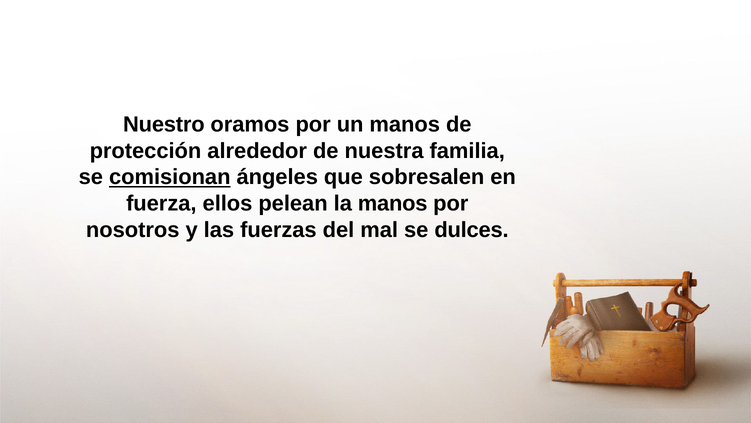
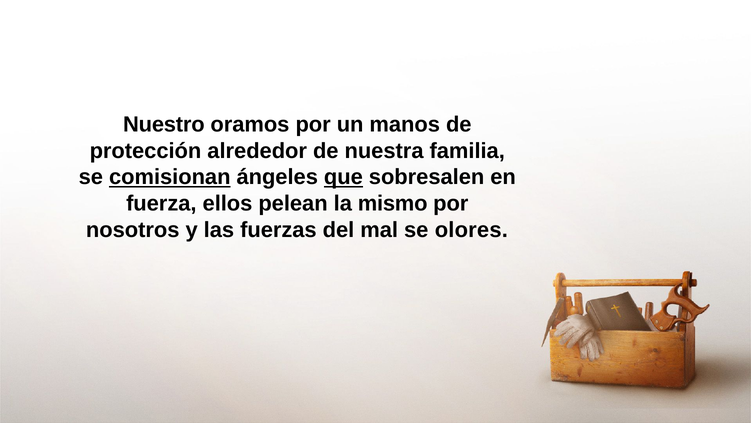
que underline: none -> present (343, 177)
la manos: manos -> mismo (393, 203)
dulces: dulces -> olores (471, 230)
